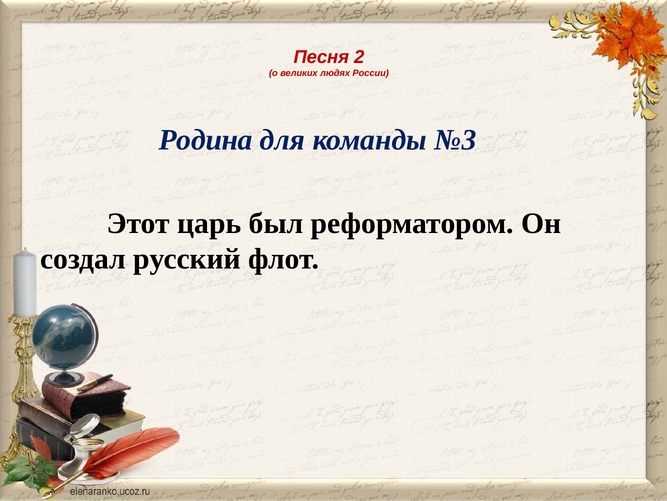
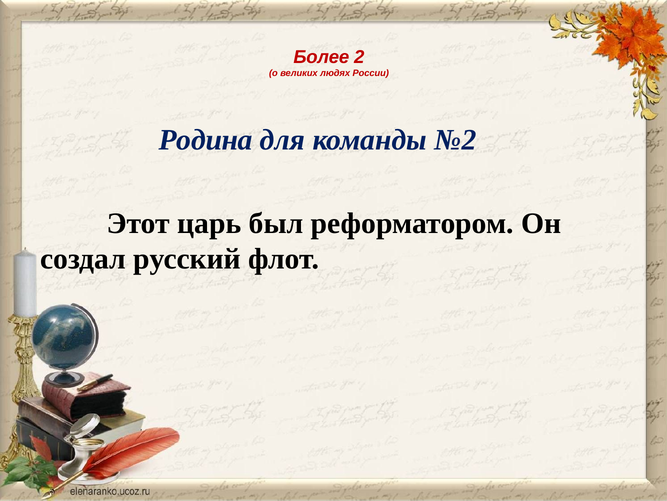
Песня: Песня -> Более (321, 57)
№3: №3 -> №2 (455, 140)
